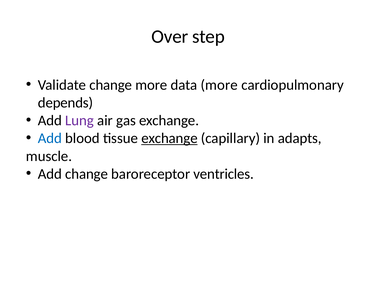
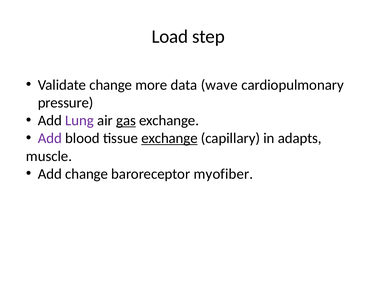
Over: Over -> Load (170, 37)
data more: more -> wave (219, 85)
depends: depends -> pressure (66, 103)
gas underline: none -> present (126, 120)
Add colour: blue -> purple (50, 138)
ventricles: ventricles -> myofiber (223, 174)
